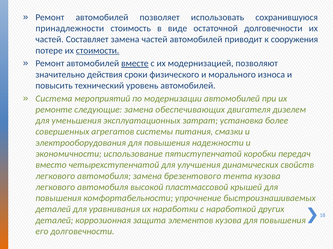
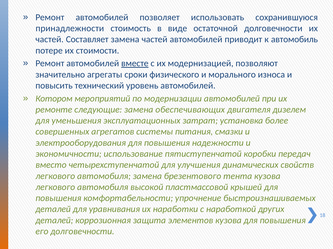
сооружения: сооружения -> автомобиль (294, 40)
стоимости underline: present -> none (98, 51)
действия: действия -> агрегаты (105, 75)
Система: Система -> Котором (54, 99)
